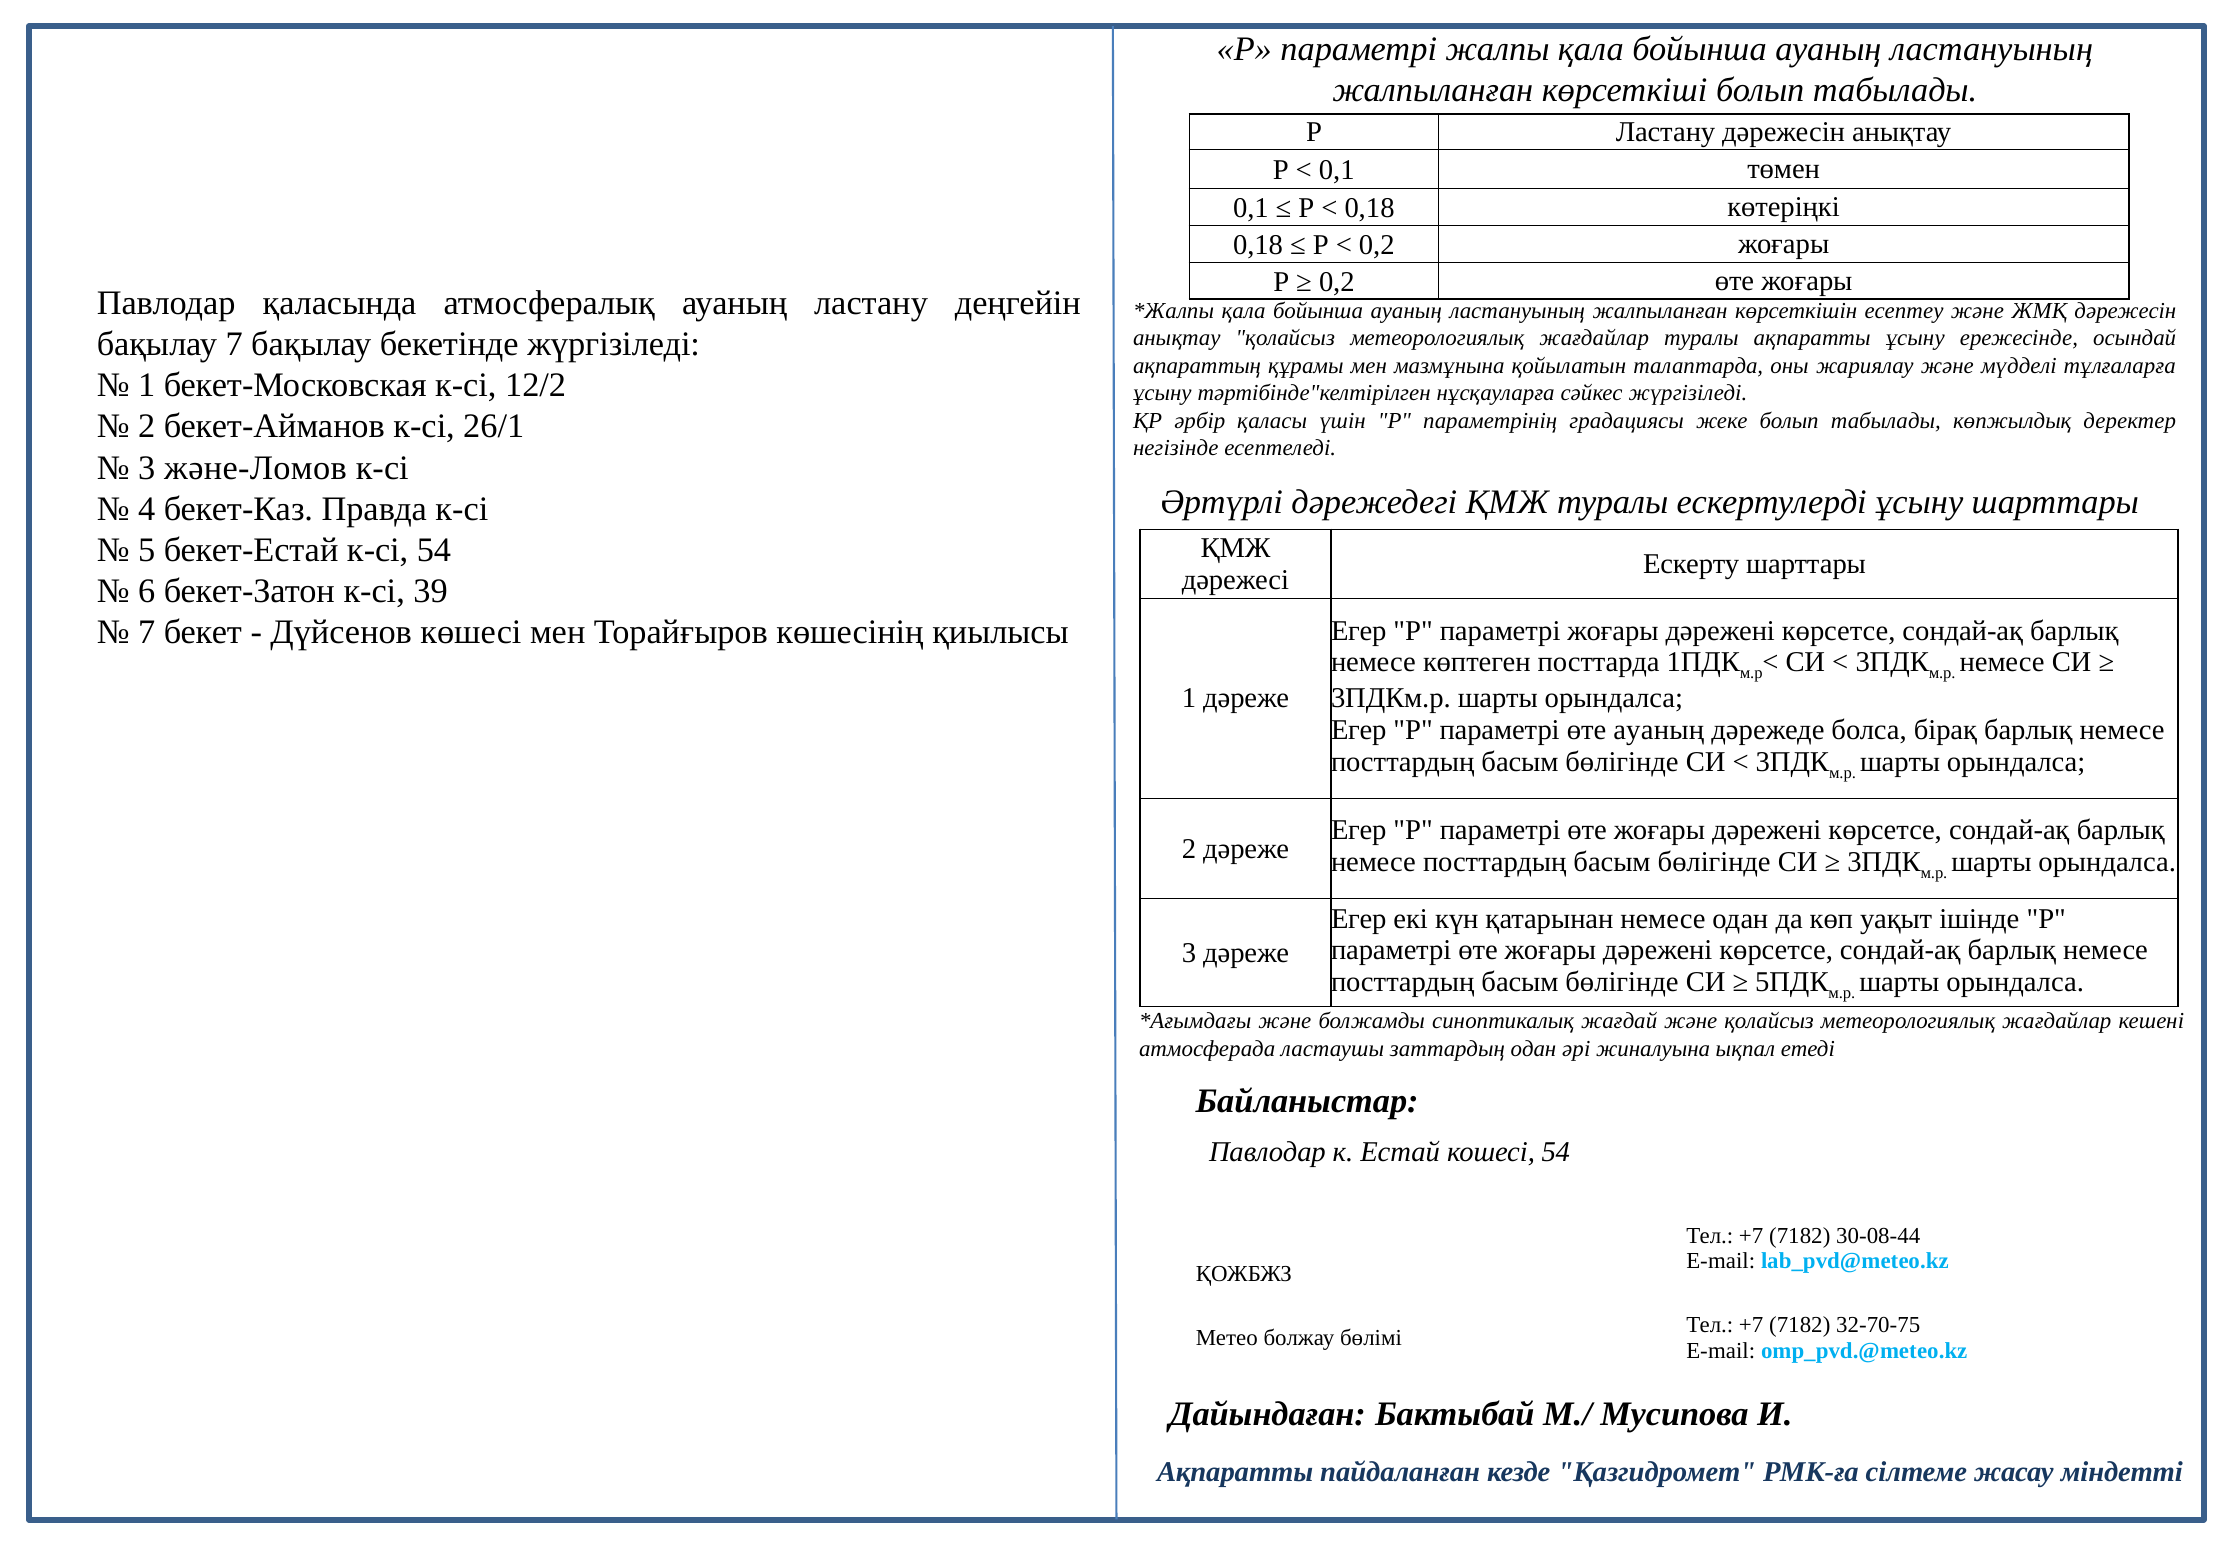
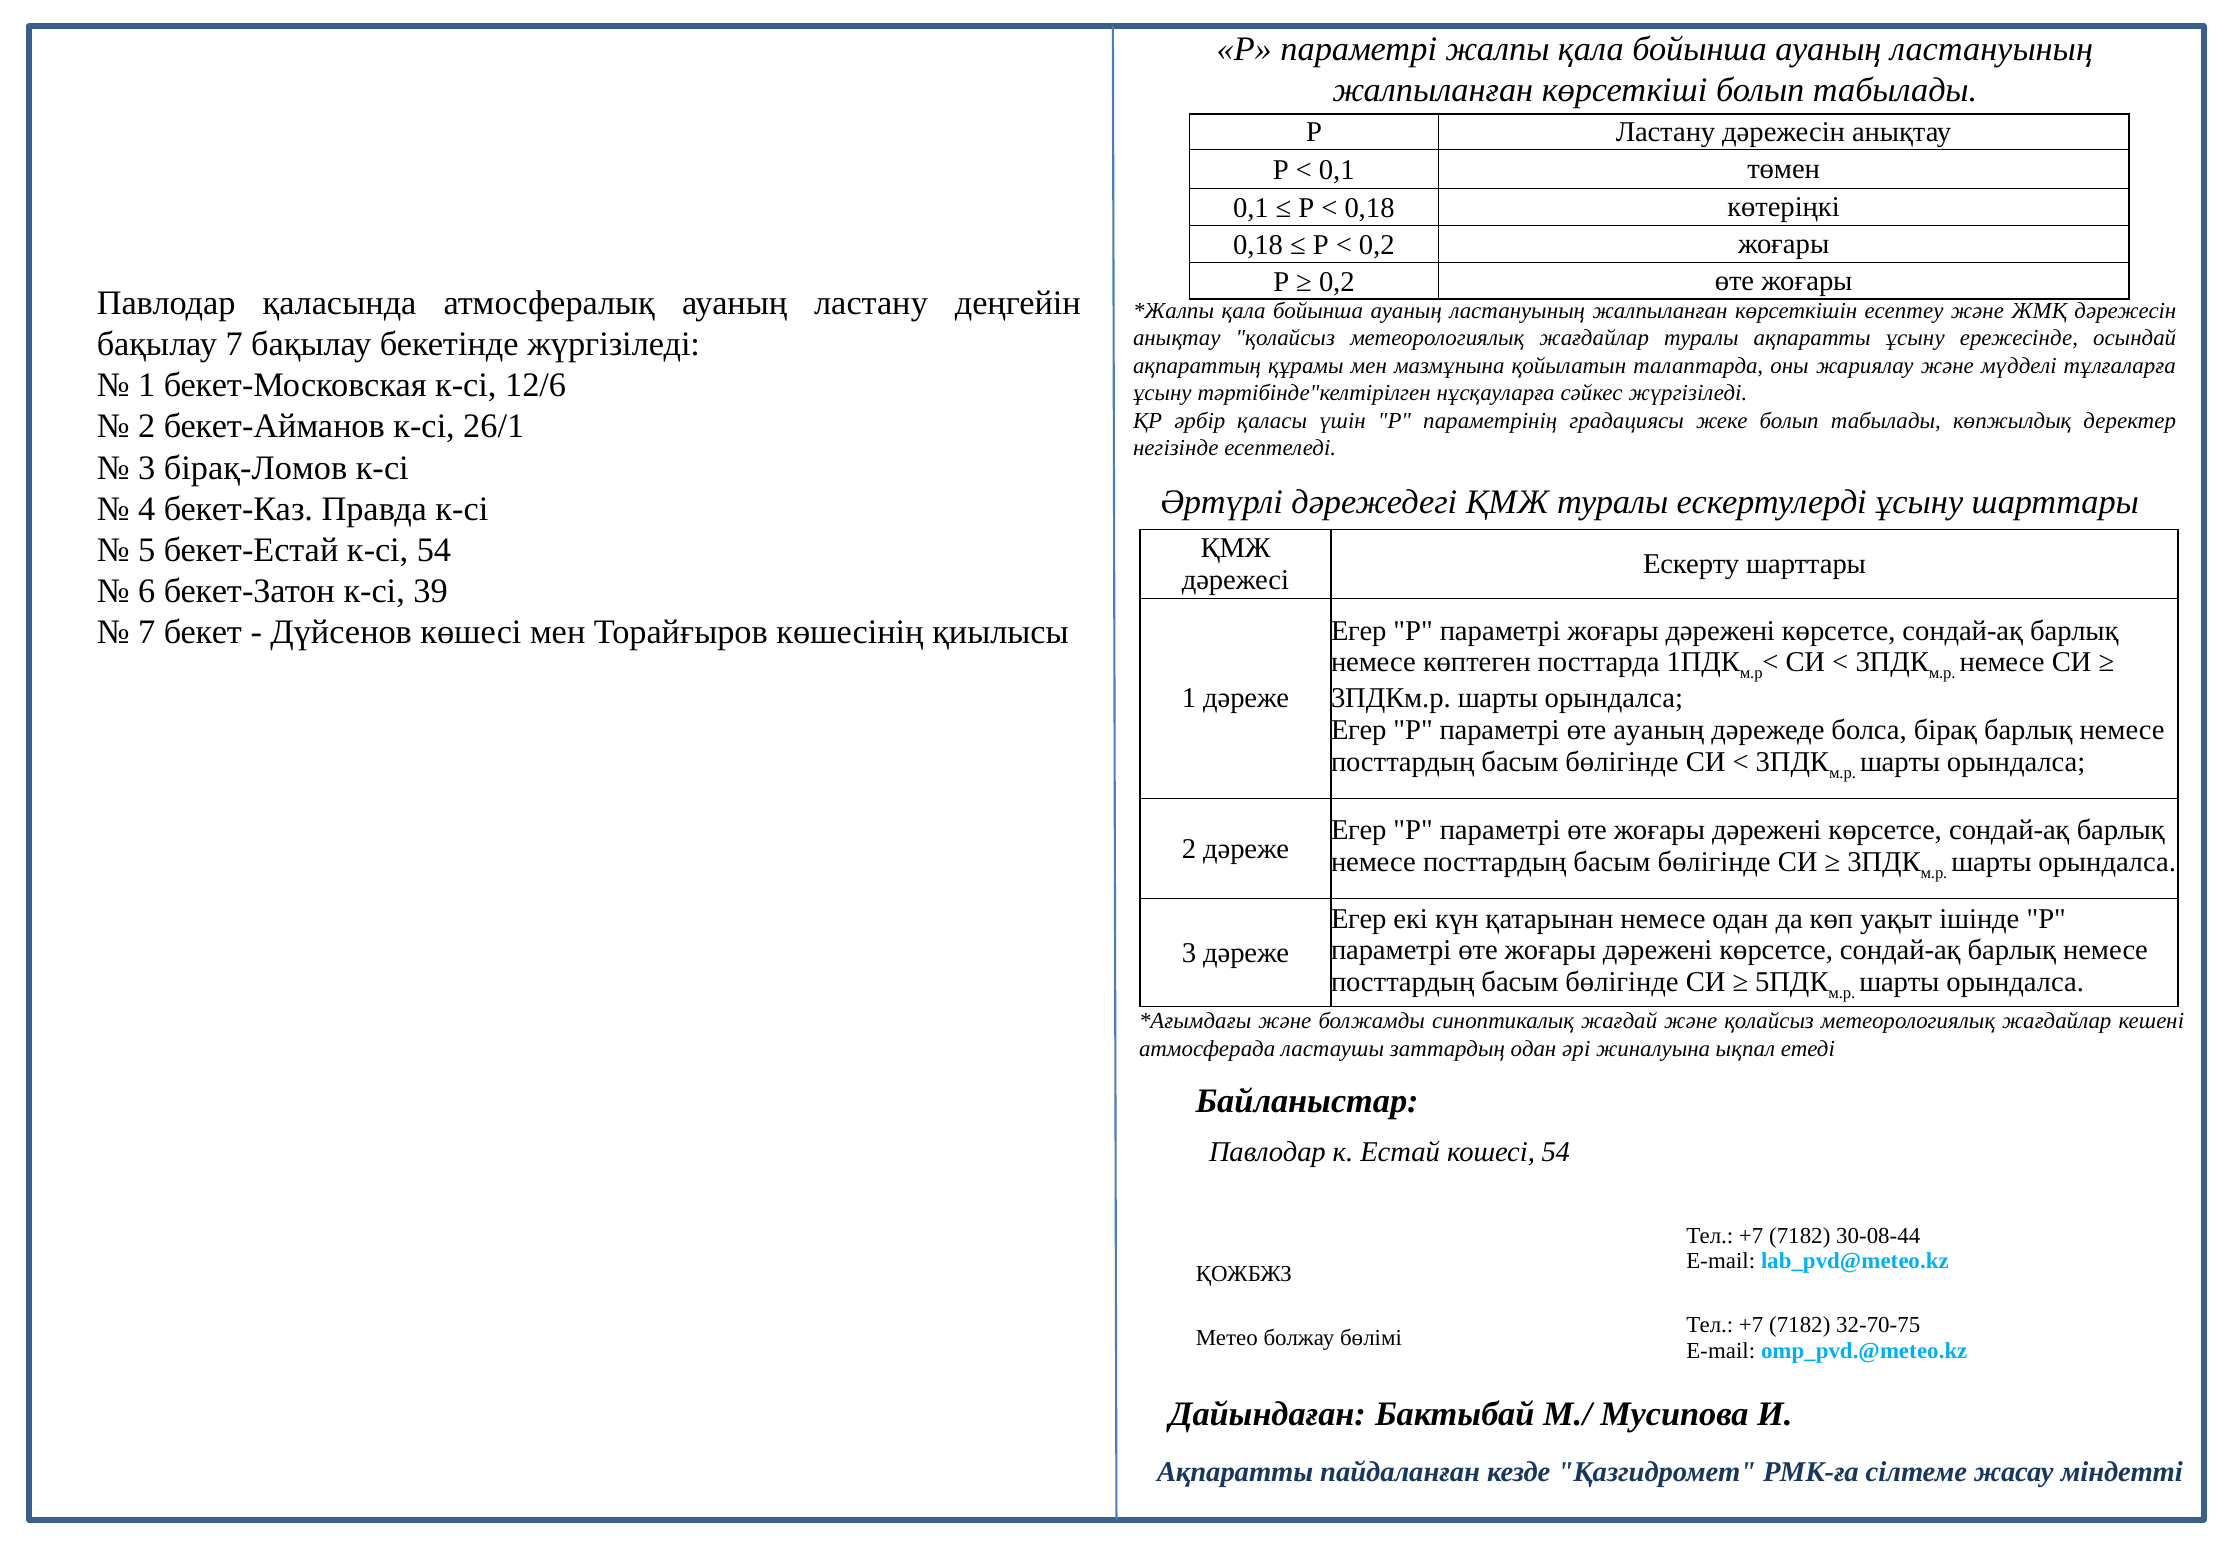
12/2: 12/2 -> 12/6 (536, 385)
және-Ломов: және-Ломов -> бірақ-Ломов (256, 468)
